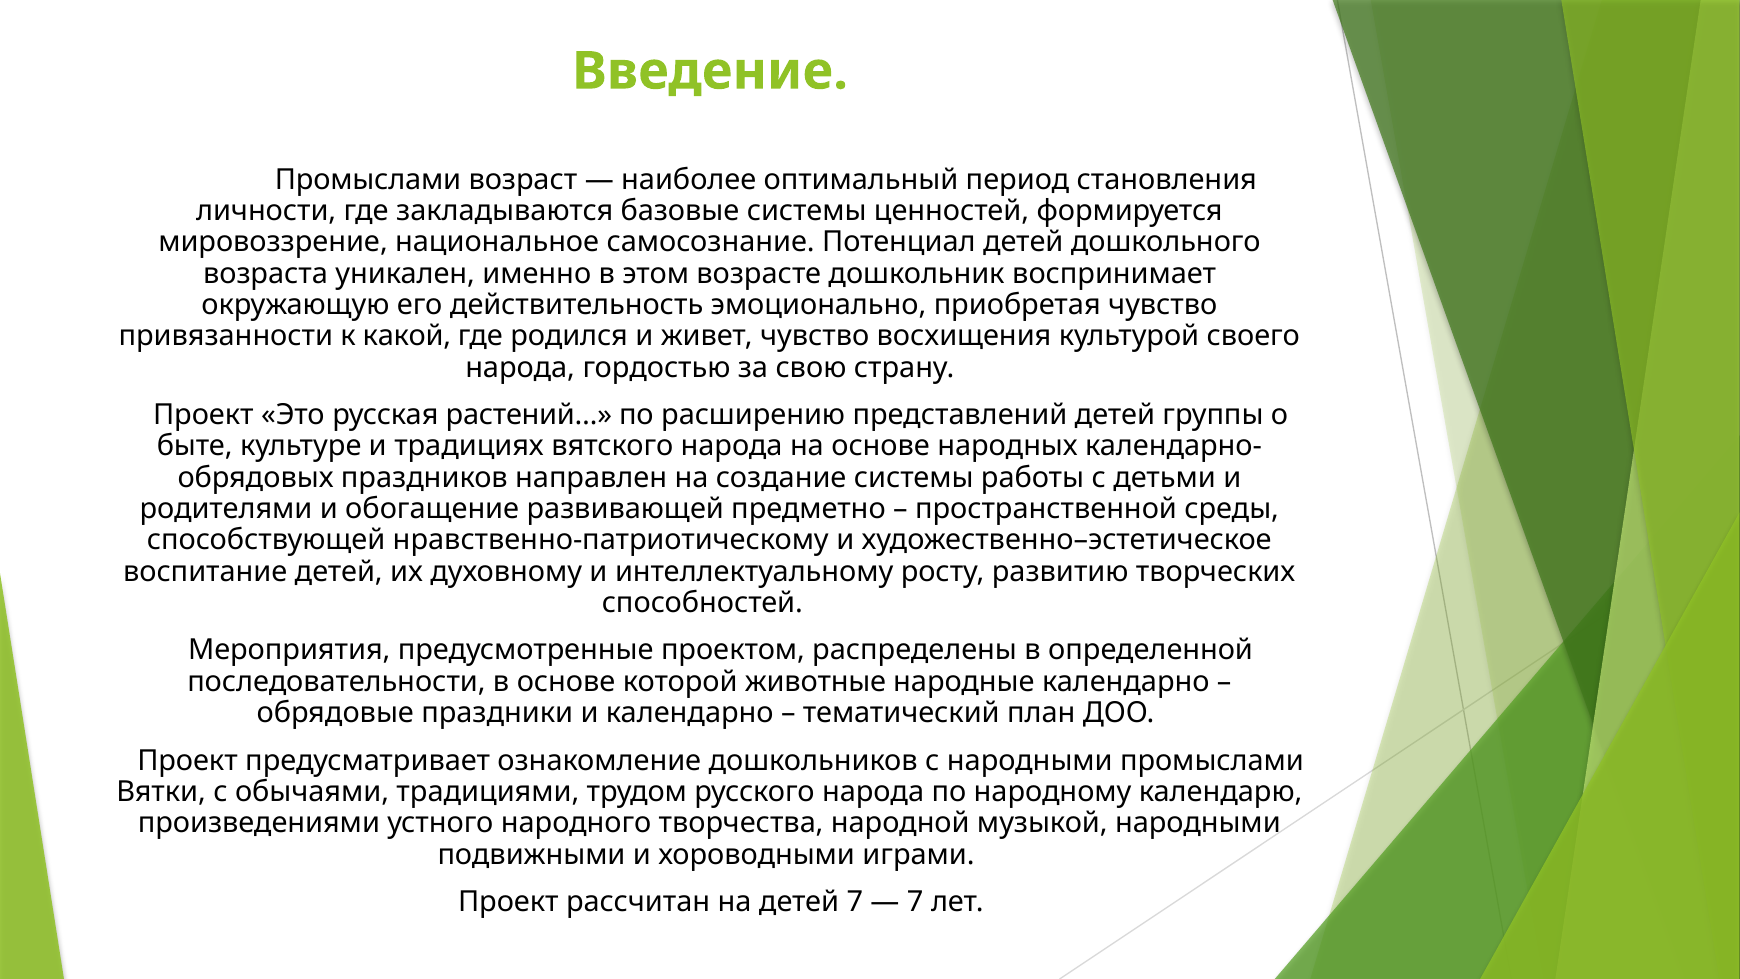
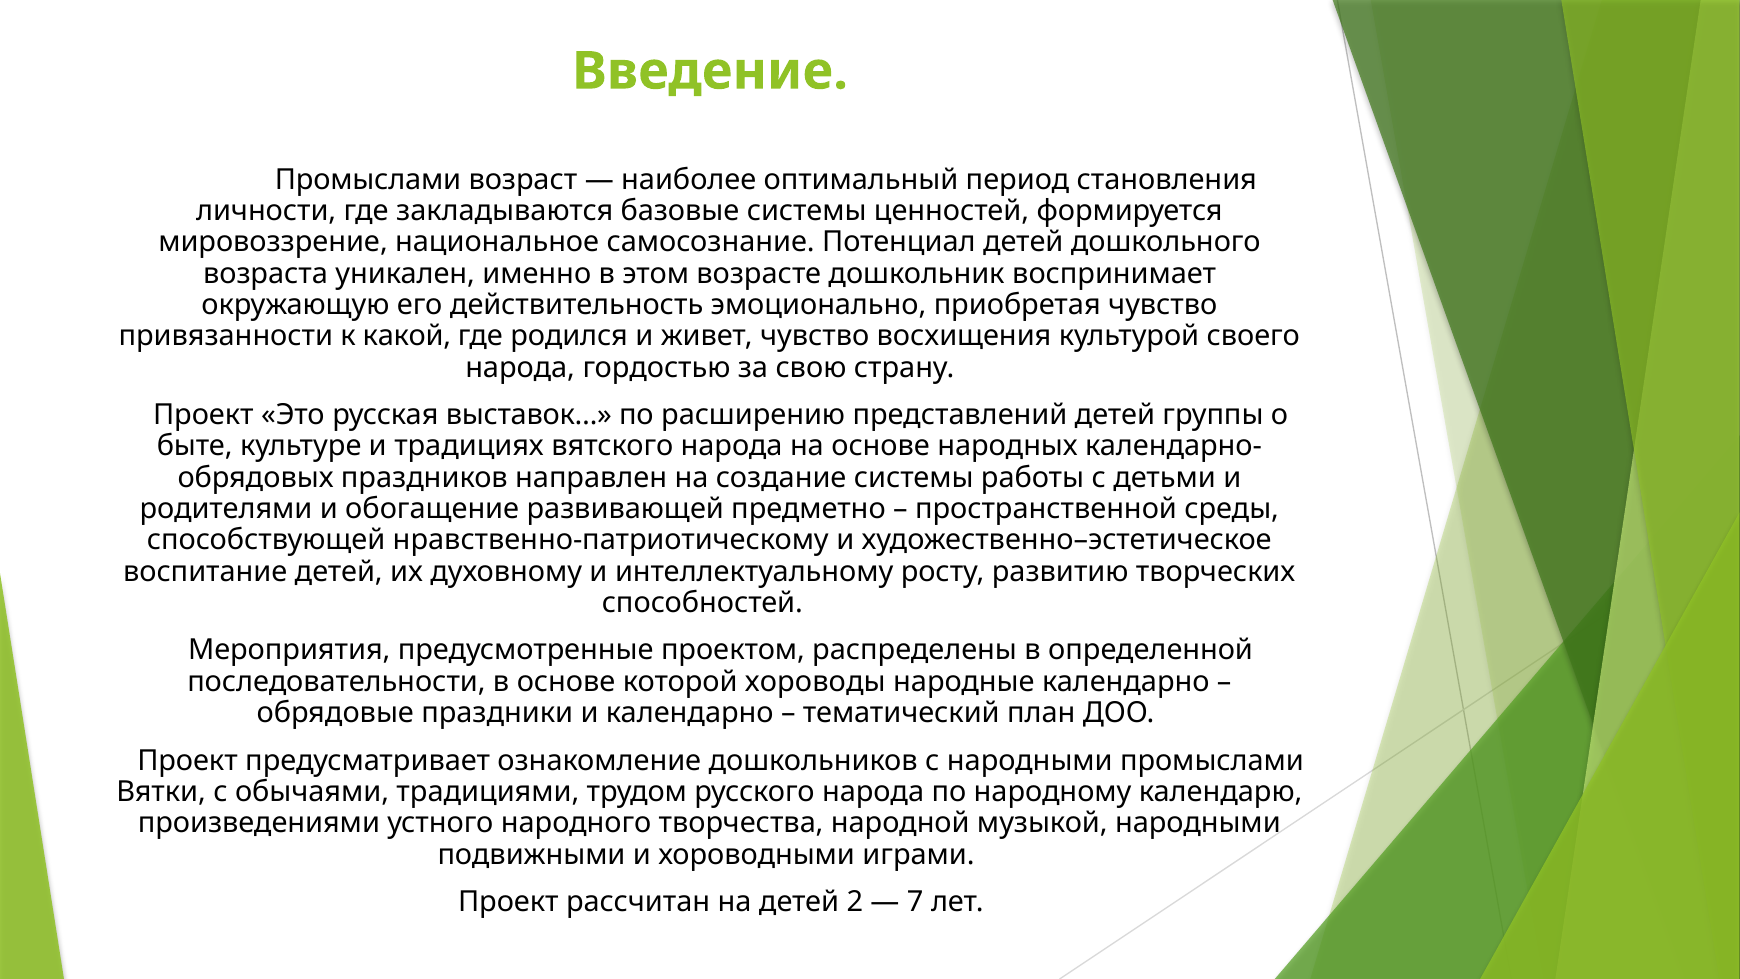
растений…: растений… -> выставок… (529, 415)
животные: животные -> хороводы (815, 682)
детей 7: 7 -> 2 (855, 902)
